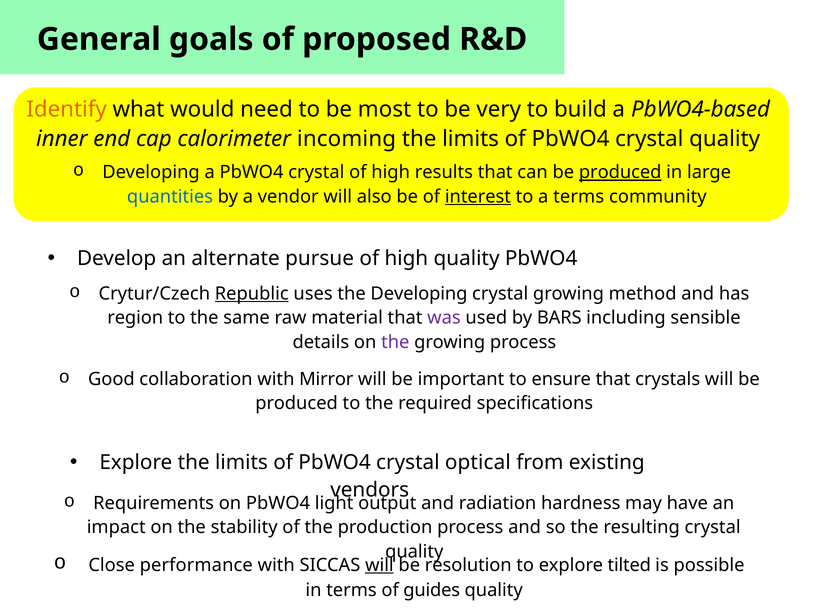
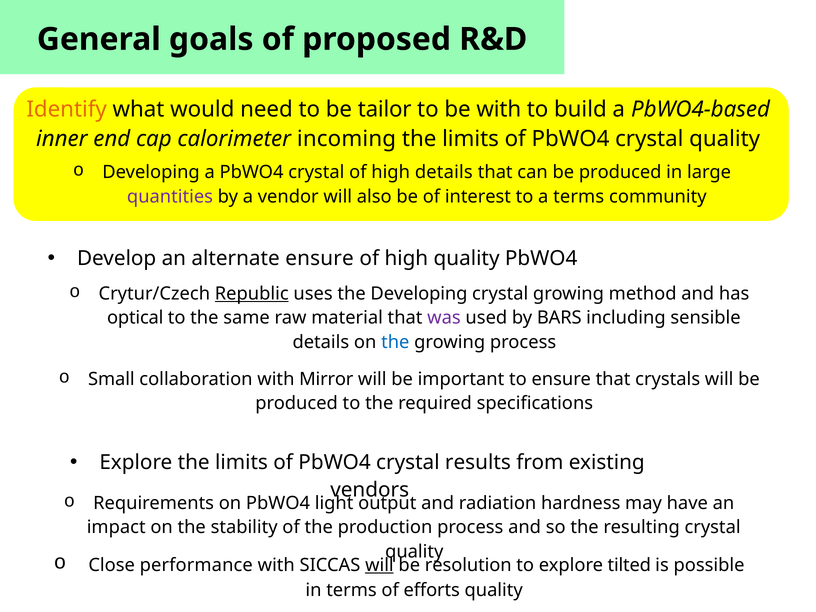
most: most -> tailor (385, 109)
be very: very -> with (499, 109)
high results: results -> details (444, 172)
produced underline: present -> none (620, 172)
quantities colour: blue -> purple (170, 197)
interest underline: present -> none (478, 197)
alternate pursue: pursue -> ensure (320, 259)
region: region -> optical (135, 318)
the colour: purple -> blue (395, 342)
Good: Good -> Small (111, 379)
optical: optical -> results (478, 463)
guides: guides -> efforts (432, 590)
